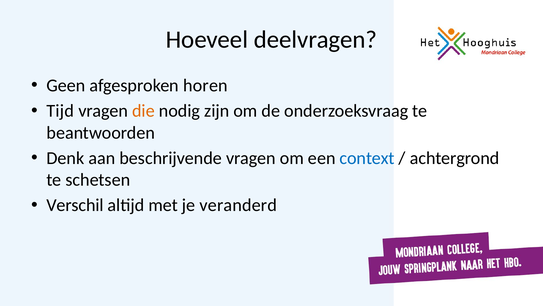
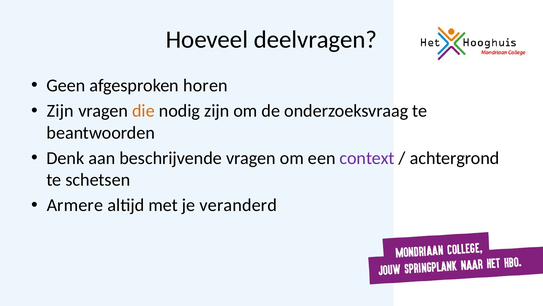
Tijd: Tijd -> Zijn (60, 111)
context colour: blue -> purple (367, 158)
Verschil: Verschil -> Armere (75, 205)
